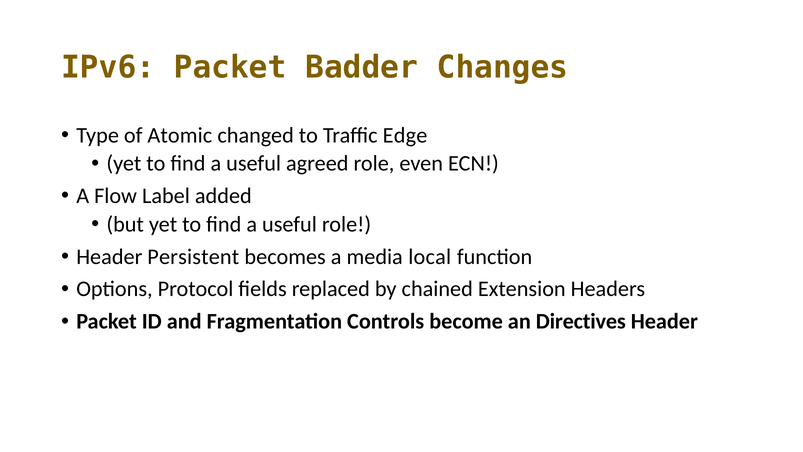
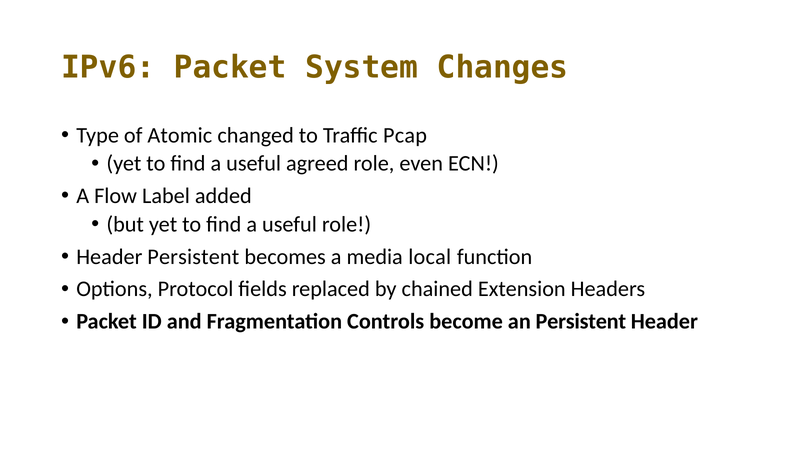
Badder: Badder -> System (362, 67)
Edge: Edge -> Pcap (405, 135)
an Directives: Directives -> Persistent (581, 321)
